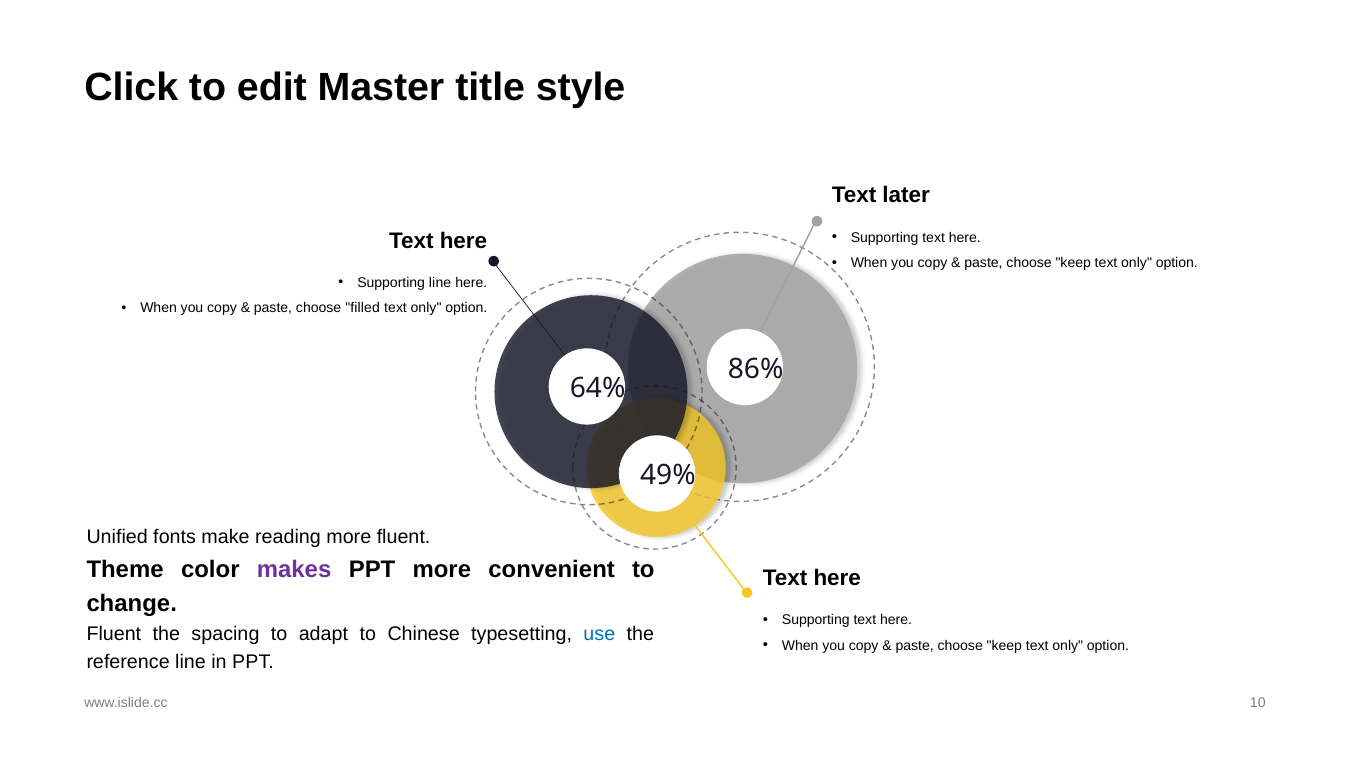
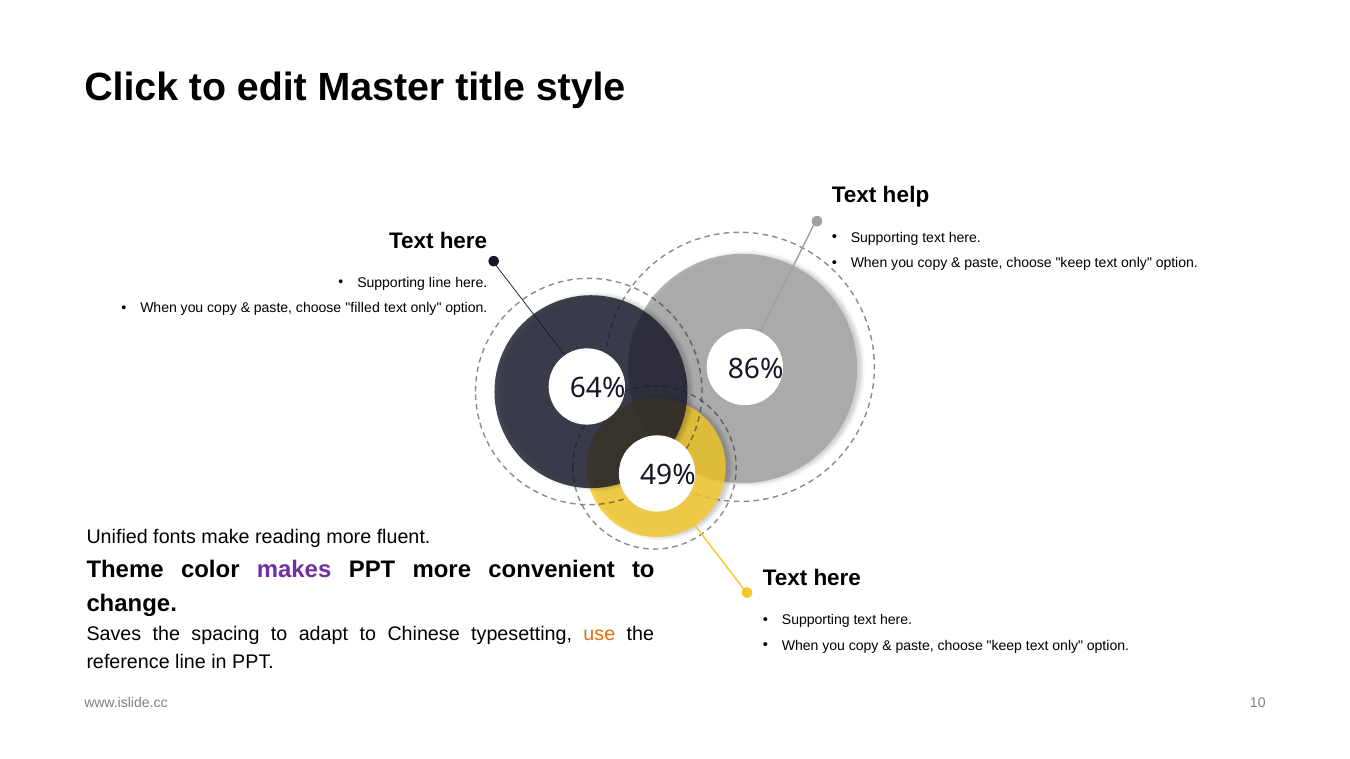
later: later -> help (906, 196)
Fluent: Fluent -> Saves (114, 634)
use colour: blue -> orange (599, 634)
